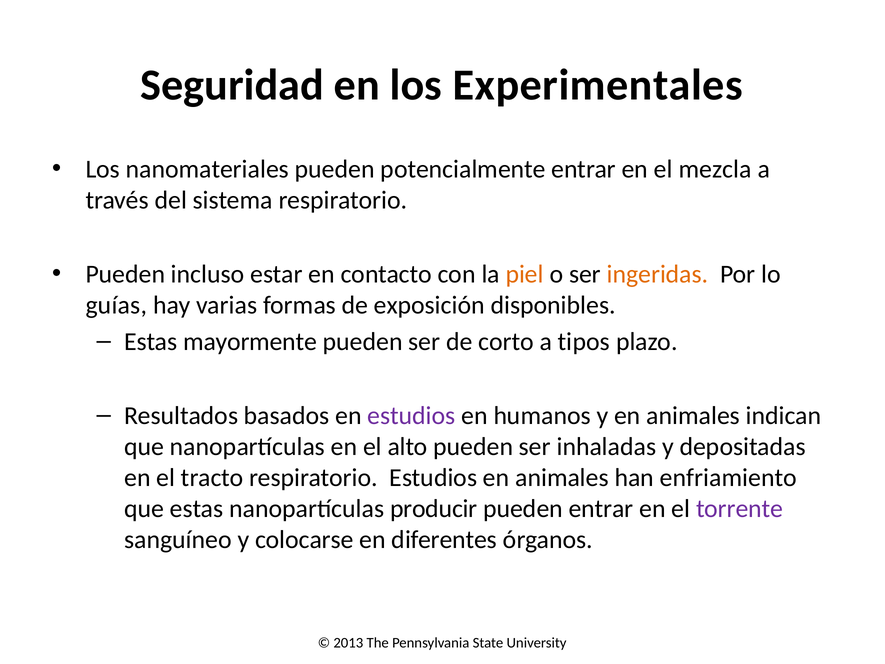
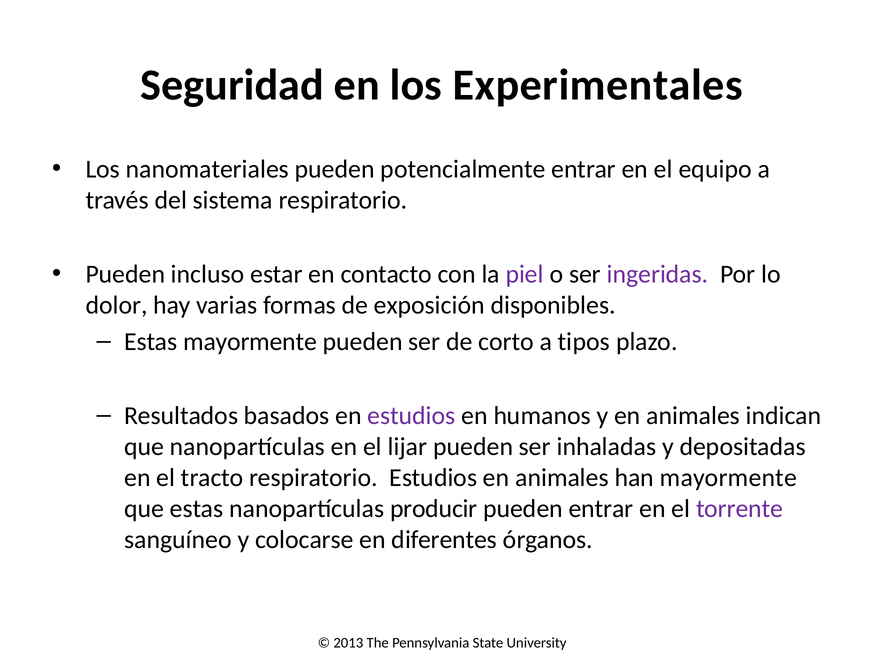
mezcla: mezcla -> equipo (715, 169)
piel colour: orange -> purple (525, 274)
ingeridas colour: orange -> purple (658, 274)
guías: guías -> dolor (116, 305)
alto: alto -> lijar (407, 446)
han enfriamiento: enfriamiento -> mayormente (728, 477)
